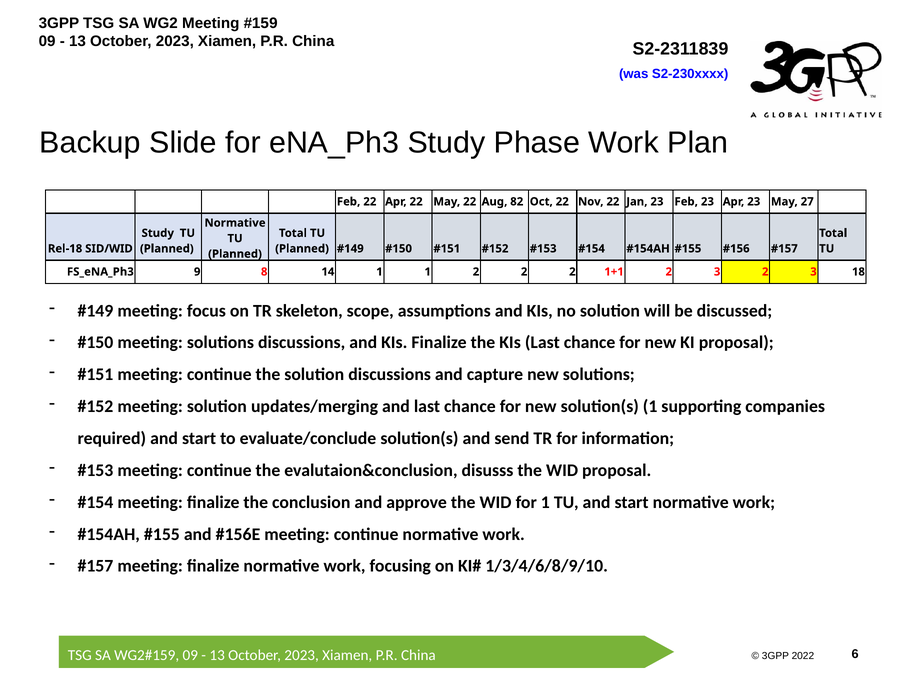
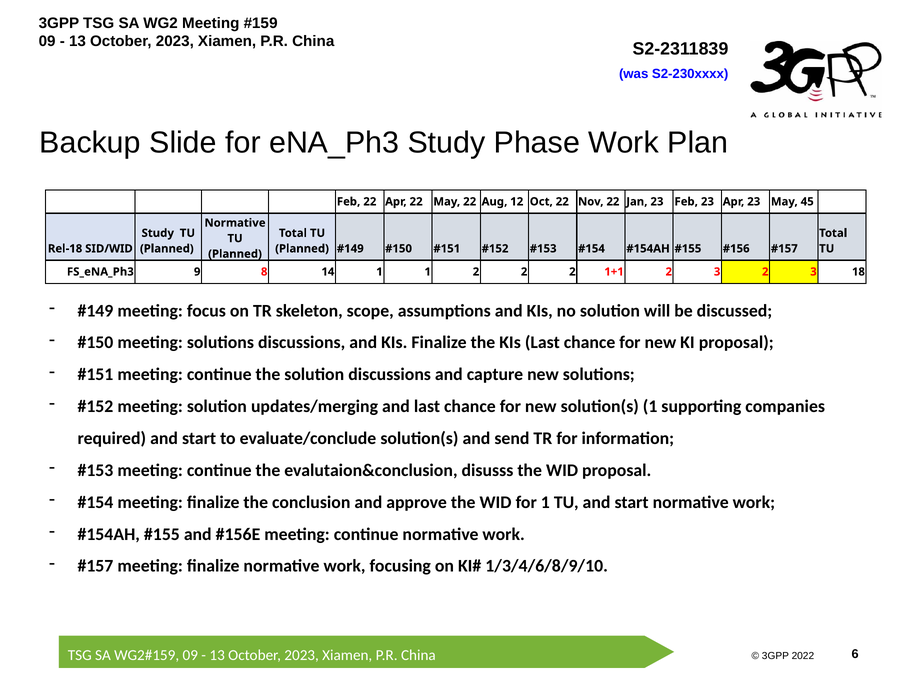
82: 82 -> 12 (517, 202)
27: 27 -> 45 (807, 202)
